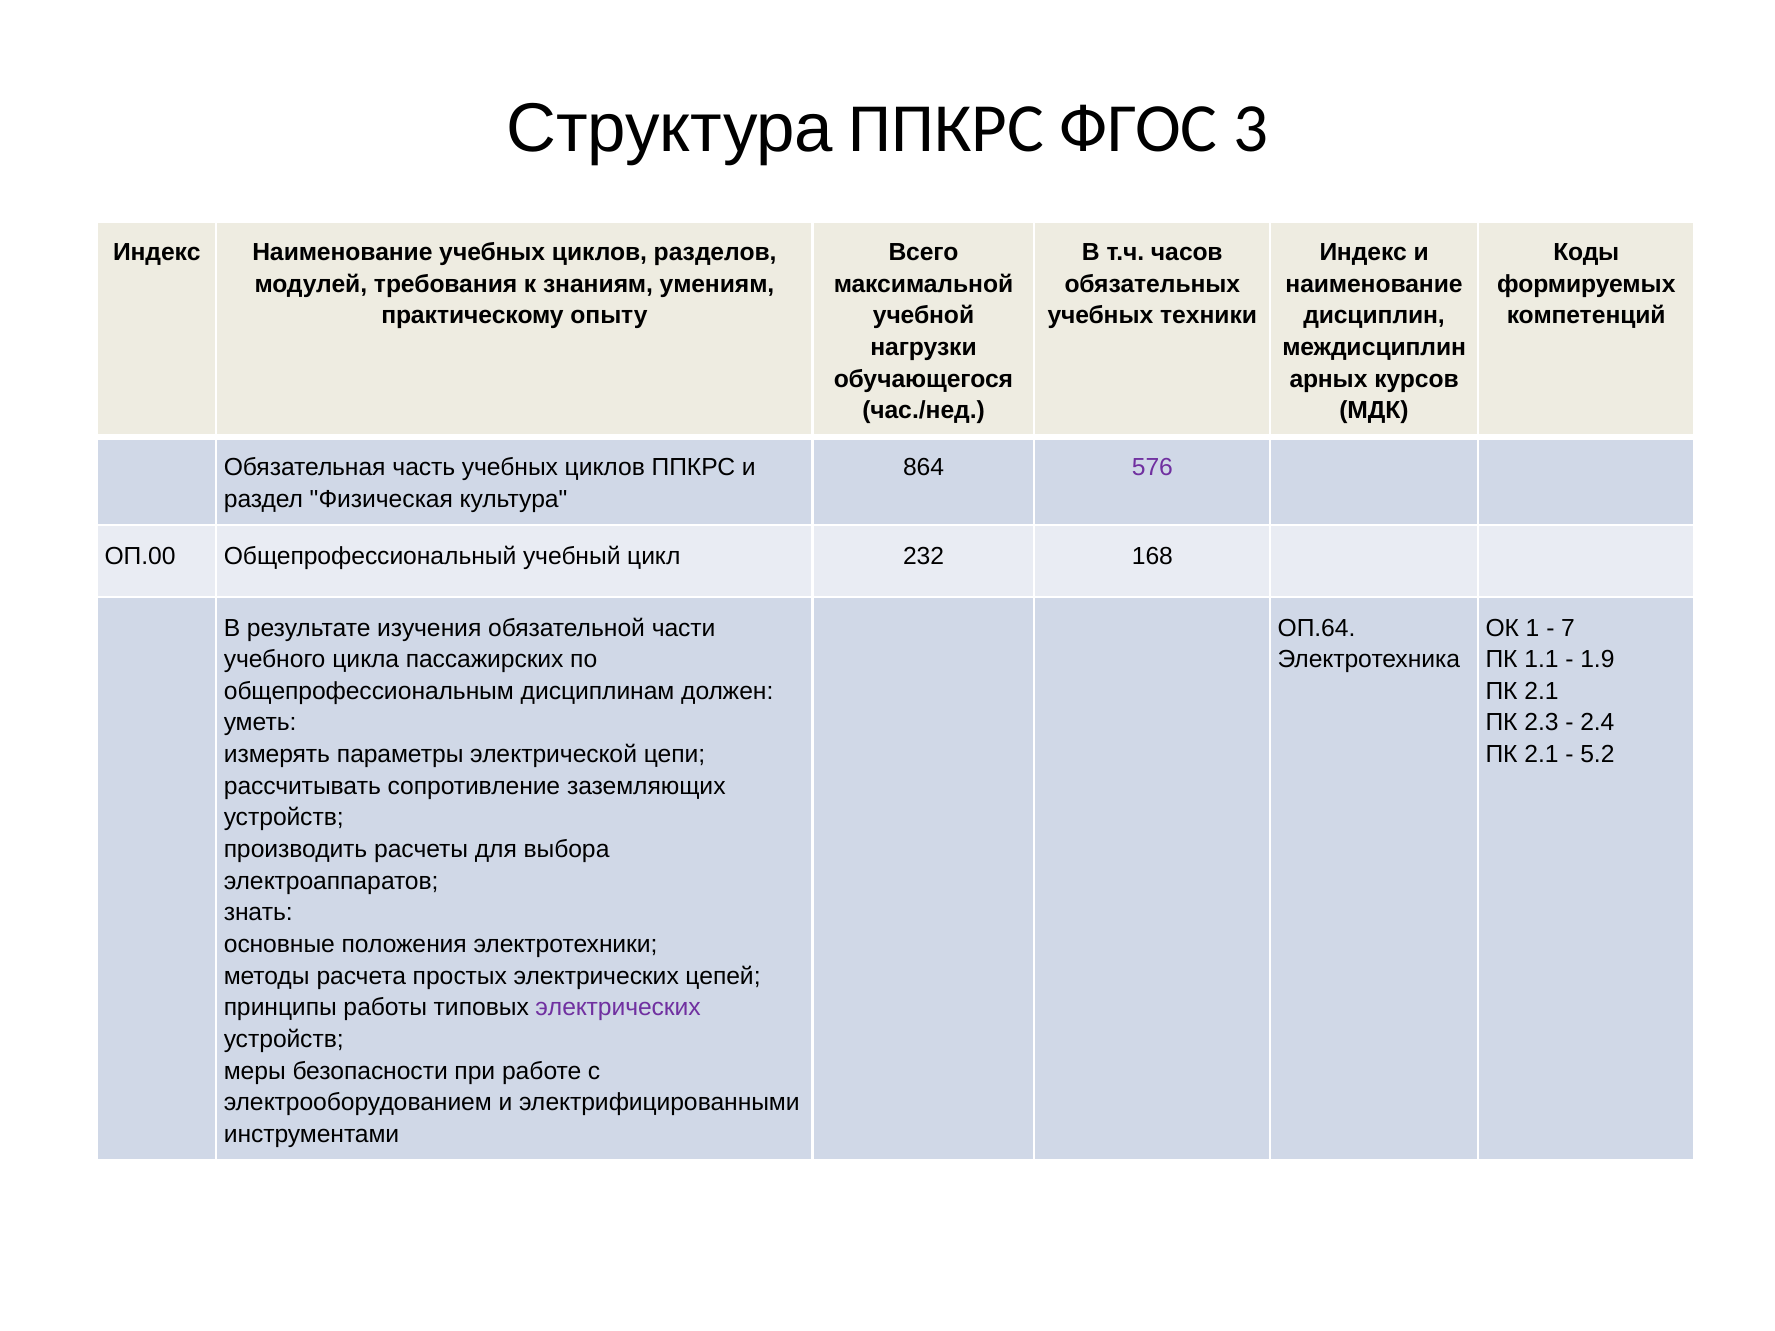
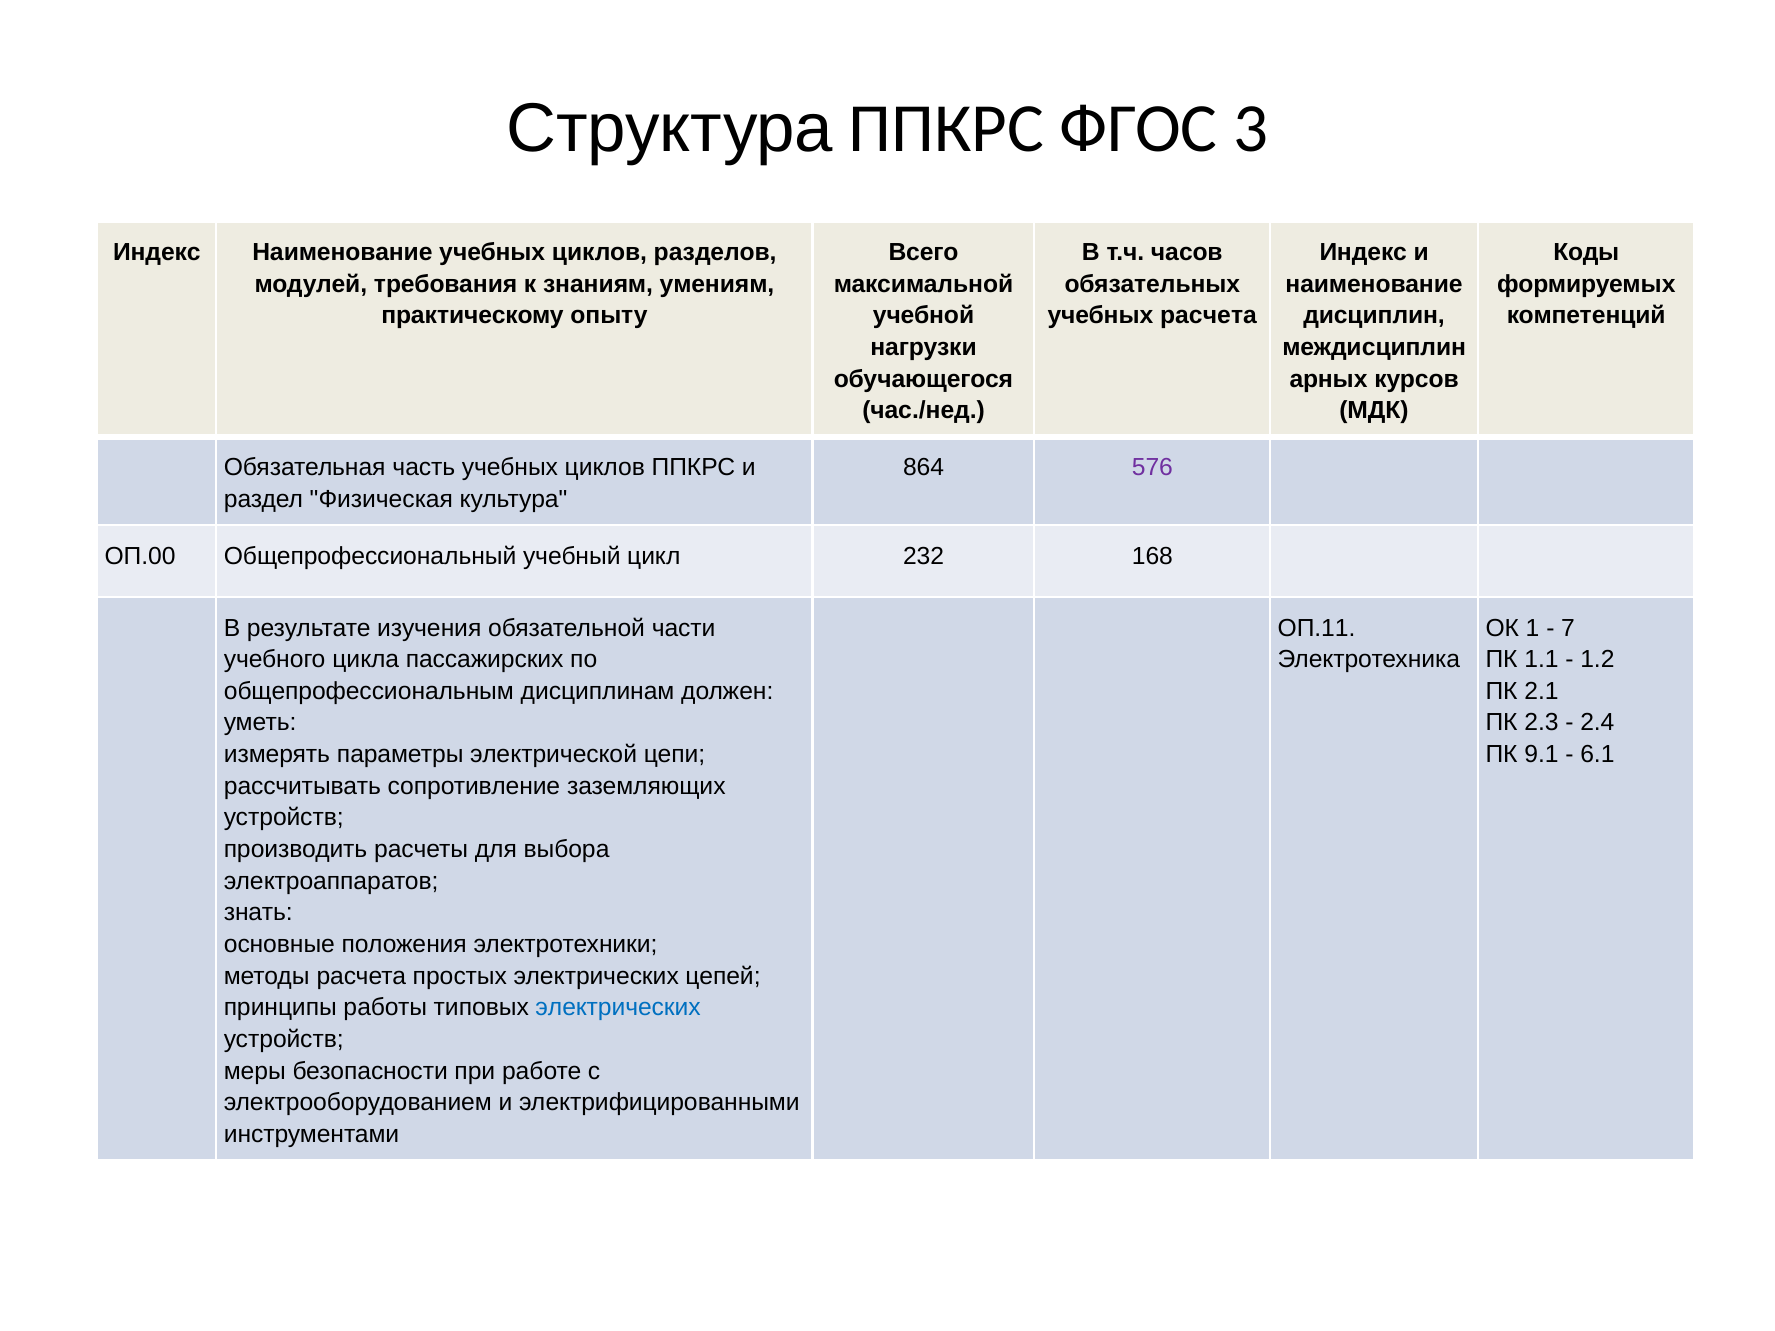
учебных техники: техники -> расчета (1208, 316)
ОП.64: ОП.64 -> ОП.11 (1317, 628)
1.9: 1.9 -> 1.2 (1597, 660)
2.1: 2.1 -> 9.1 (1542, 755)
5.2: 5.2 -> 6.1 (1597, 755)
электрических colour: purple -> blue (618, 1008)
